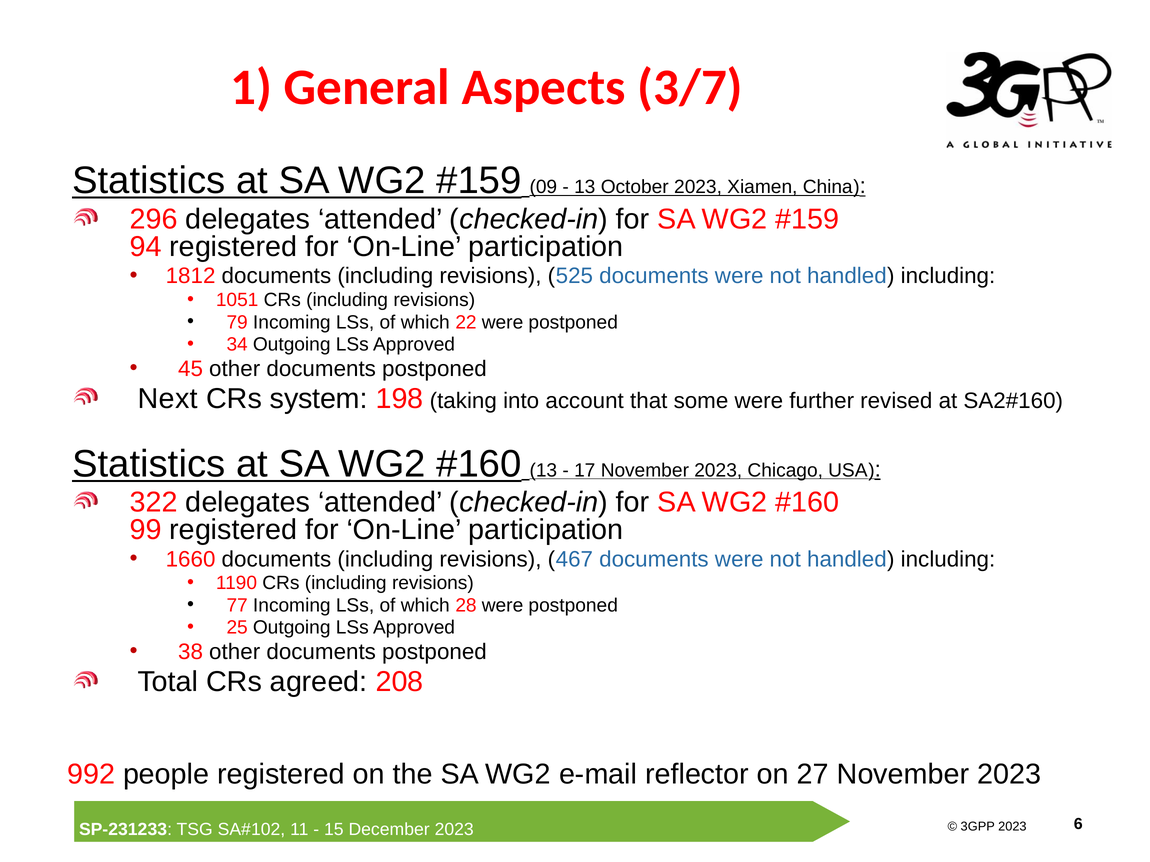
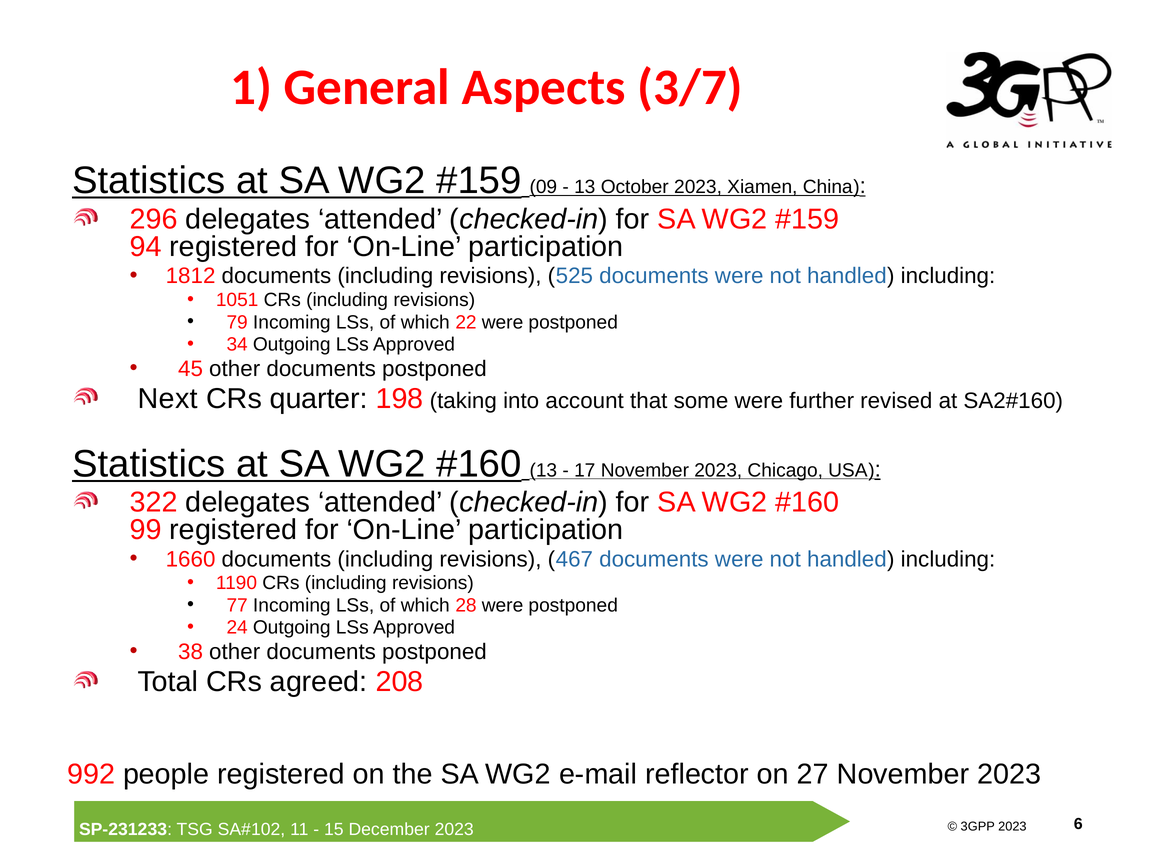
system: system -> quarter (319, 399)
25: 25 -> 24 (237, 628)
